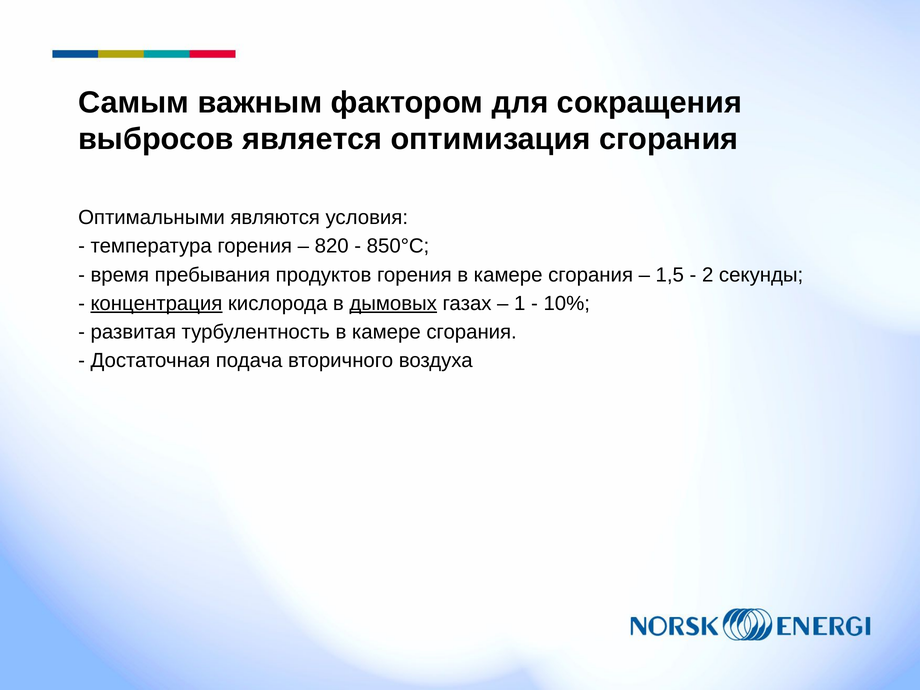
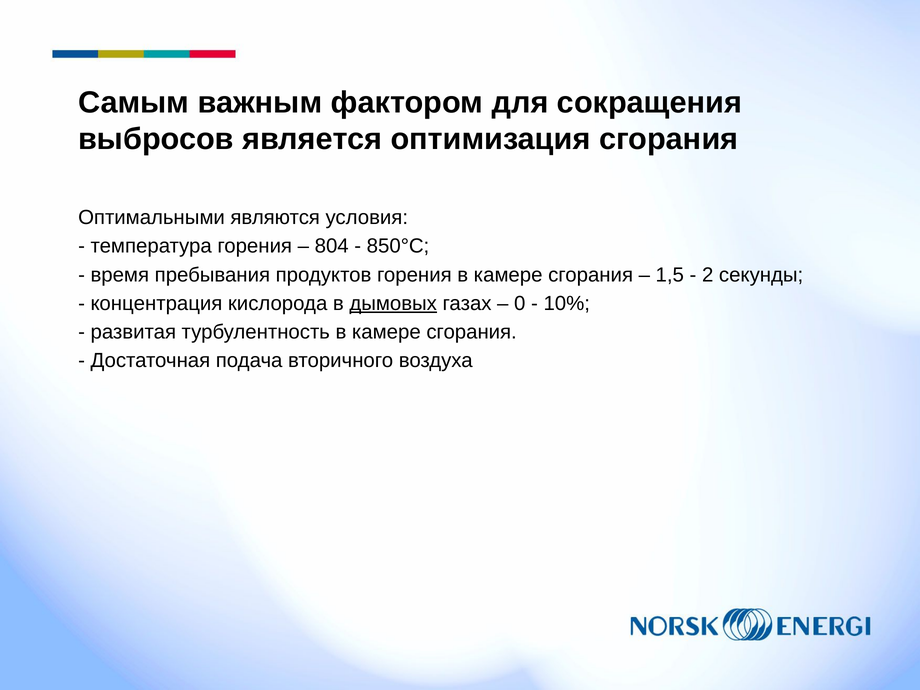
820: 820 -> 804 (332, 246)
концентрация underline: present -> none (156, 303)
1: 1 -> 0 (520, 303)
